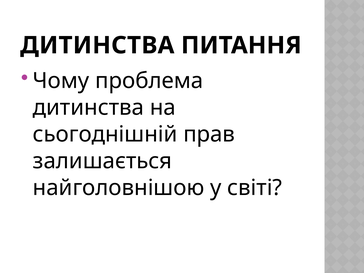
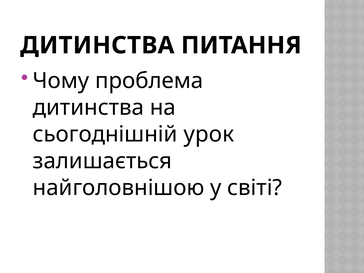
прав: прав -> урок (209, 134)
